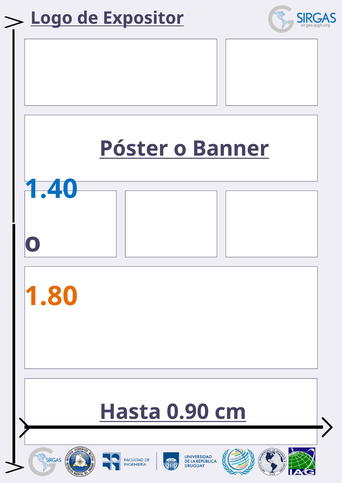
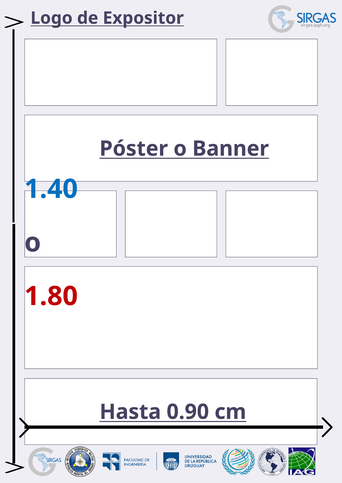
1.80 colour: orange -> red (51, 297)
